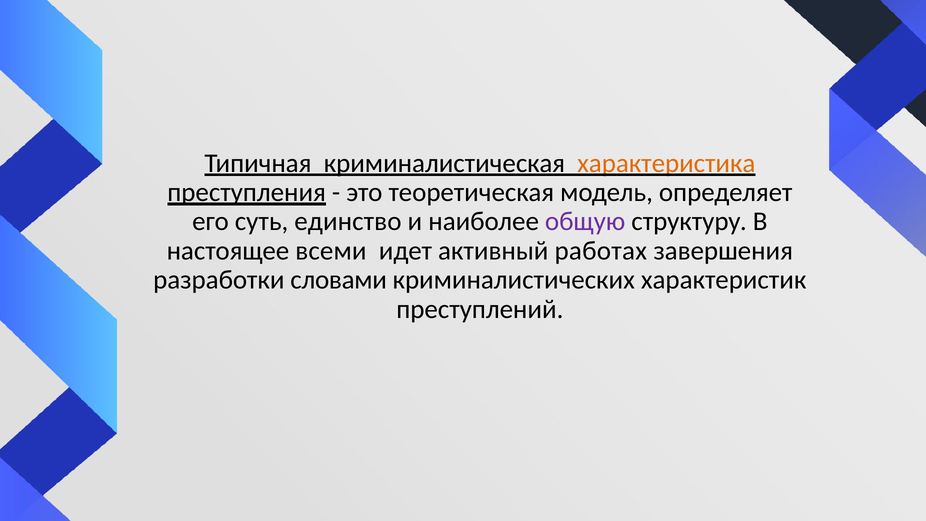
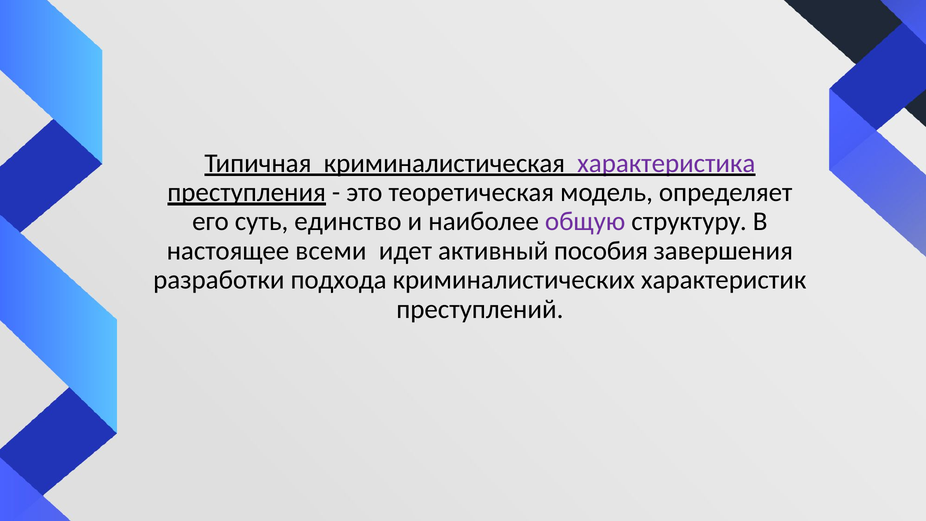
характеристика colour: orange -> purple (666, 163)
работах: работах -> пособия (601, 251)
словами: словами -> подхода (339, 280)
